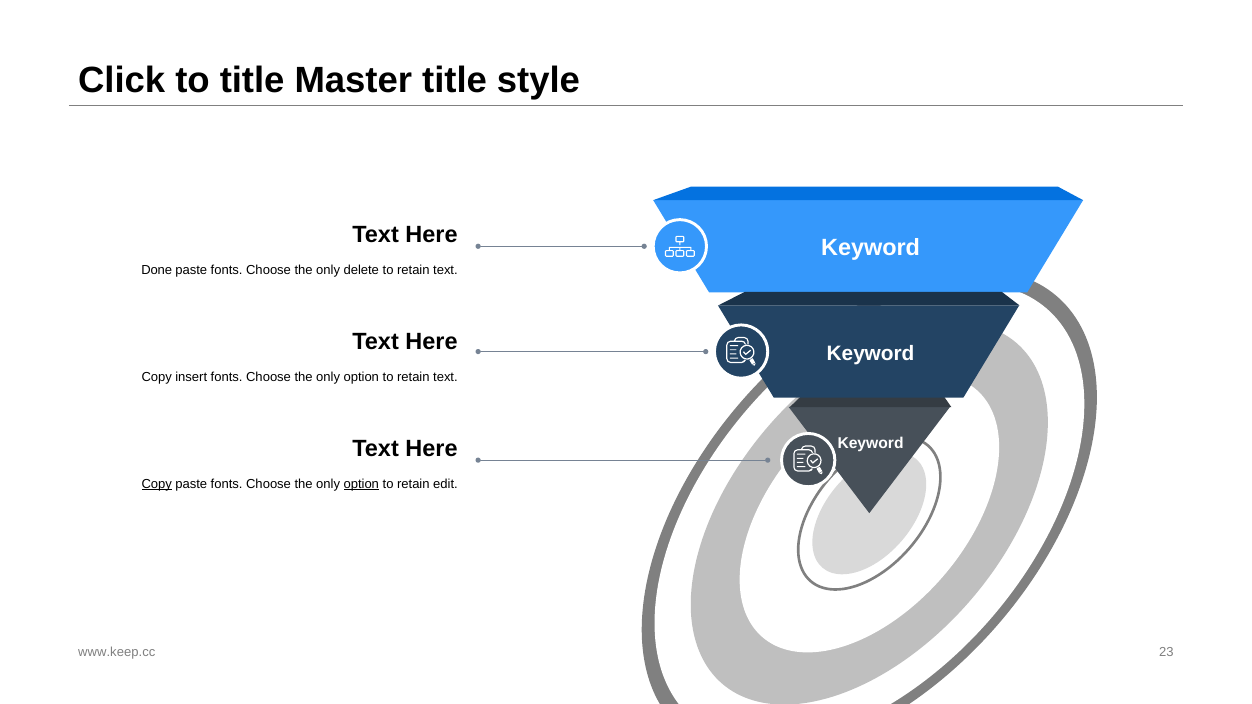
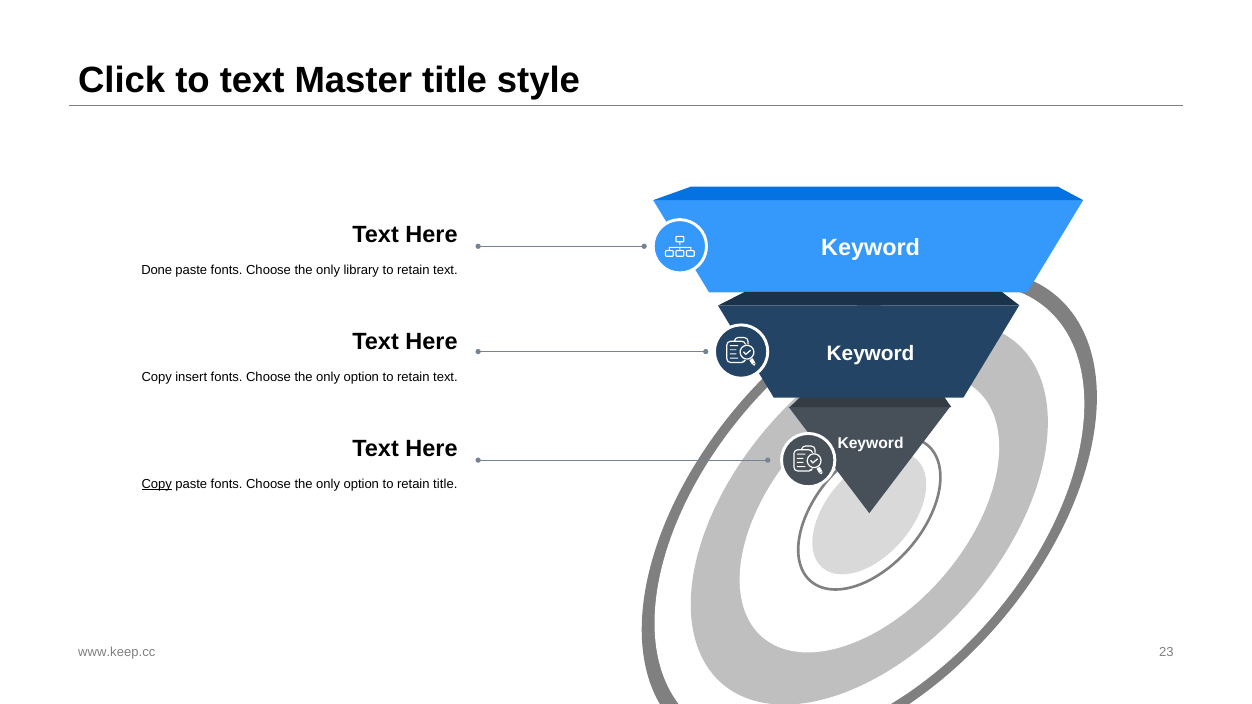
to title: title -> text (252, 81)
delete: delete -> library (361, 270)
option underline: present -> none (361, 484)
retain edit: edit -> title (445, 484)
